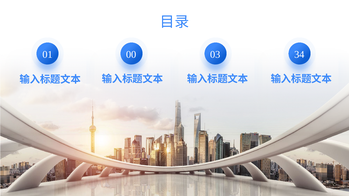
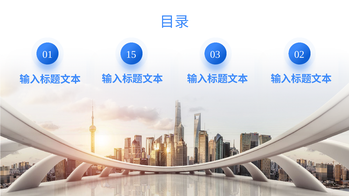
00: 00 -> 15 (131, 54)
34: 34 -> 02 (299, 54)
